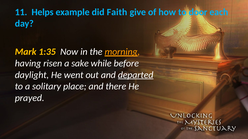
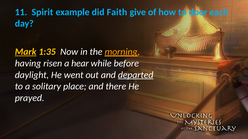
Helps: Helps -> Spirit (42, 12)
Mark underline: none -> present (26, 52)
sake: sake -> hear (80, 64)
